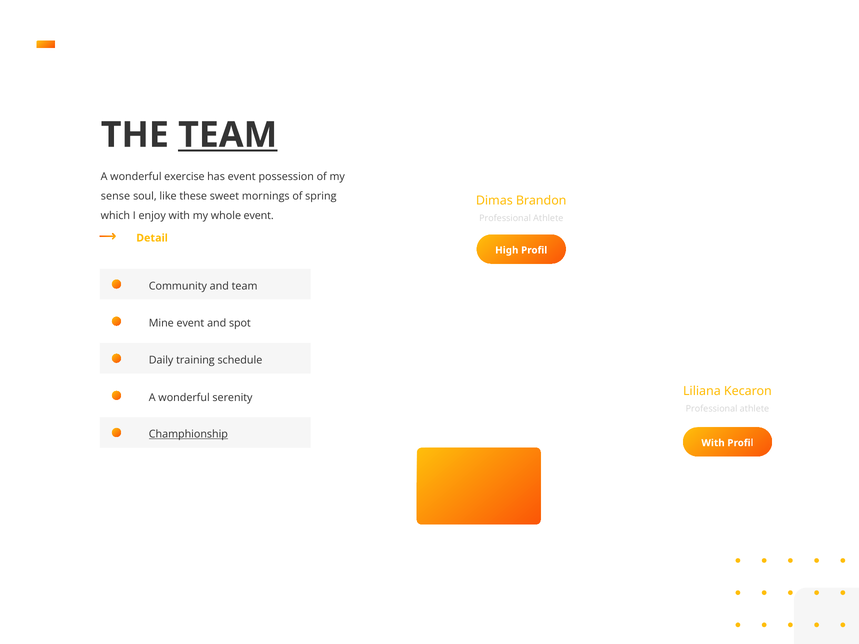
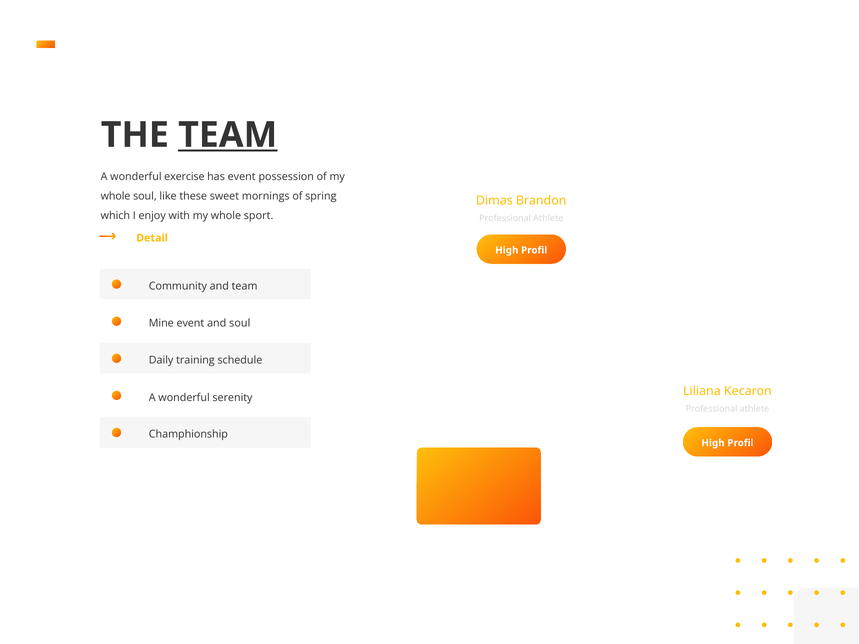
sense: sense -> whole (116, 196)
whole event: event -> sport (259, 216)
and spot: spot -> soul (240, 323)
Champhionship underline: present -> none (188, 434)
With: With -> High (713, 443)
